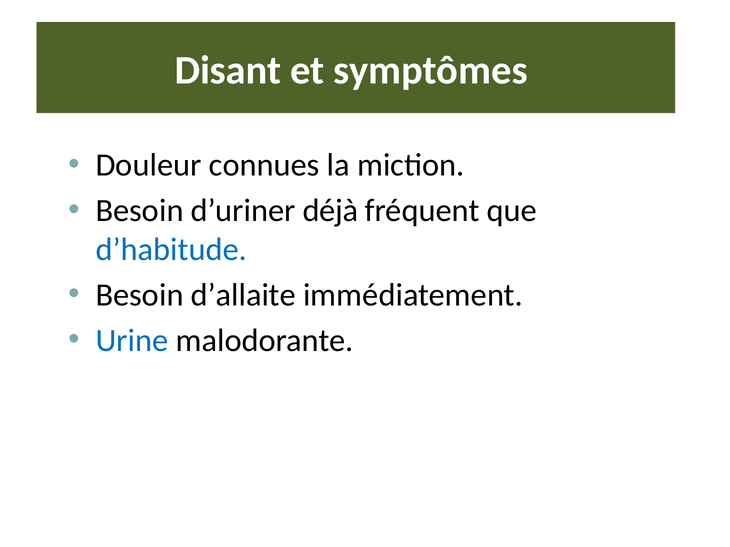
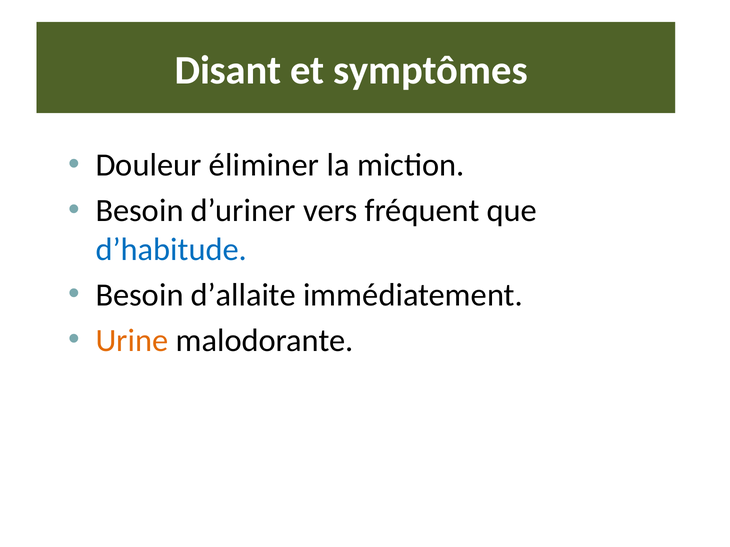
connues: connues -> éliminer (264, 165)
déjà: déjà -> vers (330, 211)
Urine colour: blue -> orange (132, 341)
